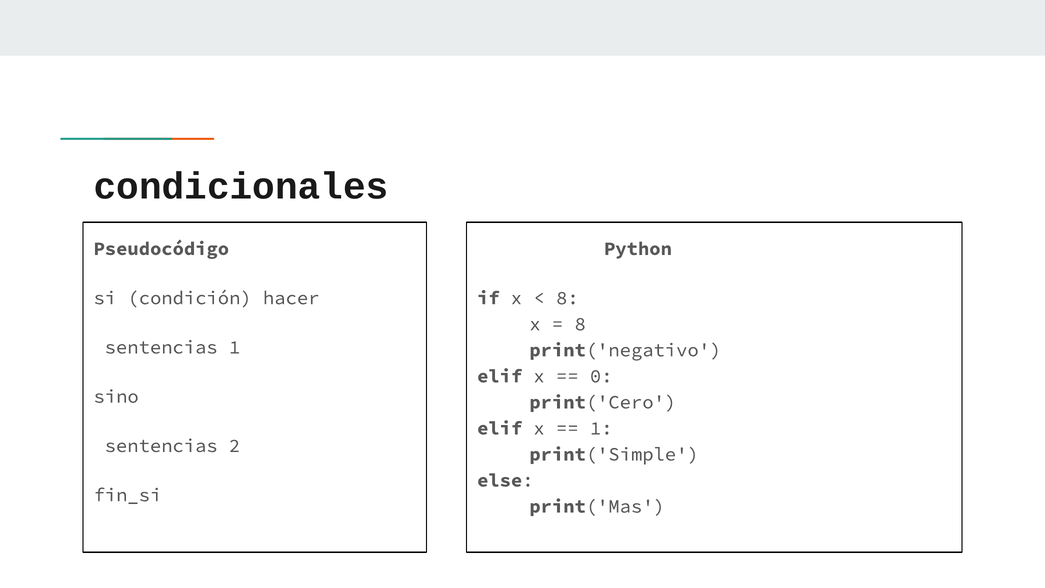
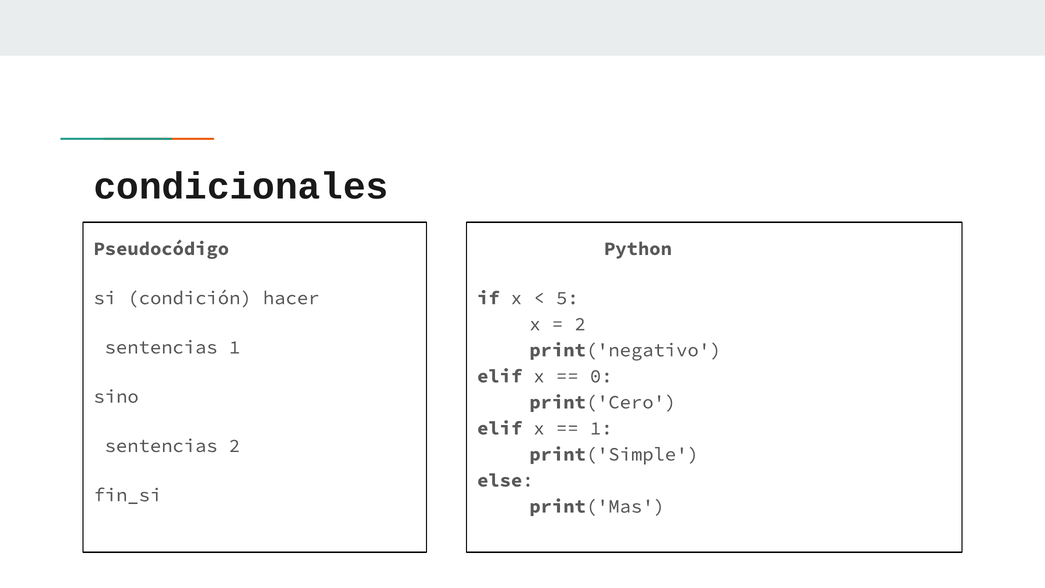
8: 8 -> 5 (567, 298)
8: 8 -> 2 (580, 324)
